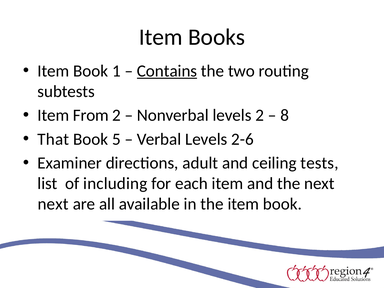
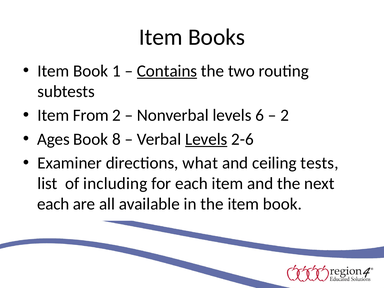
levels 2: 2 -> 6 (260, 115)
8: 8 -> 2 (285, 115)
That: That -> Ages (53, 139)
5: 5 -> 8 (116, 139)
Levels underline: none -> present (206, 139)
adult: adult -> what (200, 163)
next: next -> each (53, 204)
